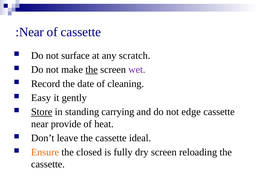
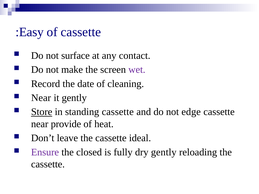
Near: Near -> Easy (31, 32)
scratch: scratch -> contact (135, 56)
the underline: present -> none (92, 70)
Easy: Easy -> Near (41, 98)
standing carrying: carrying -> cassette (118, 112)
Ensure colour: orange -> purple (45, 152)
dry screen: screen -> gently (164, 152)
